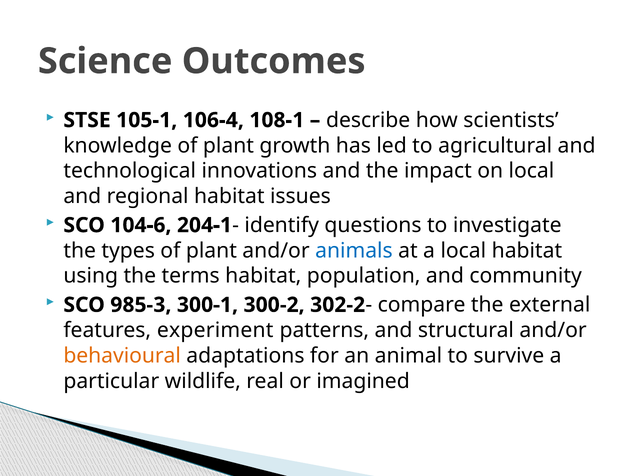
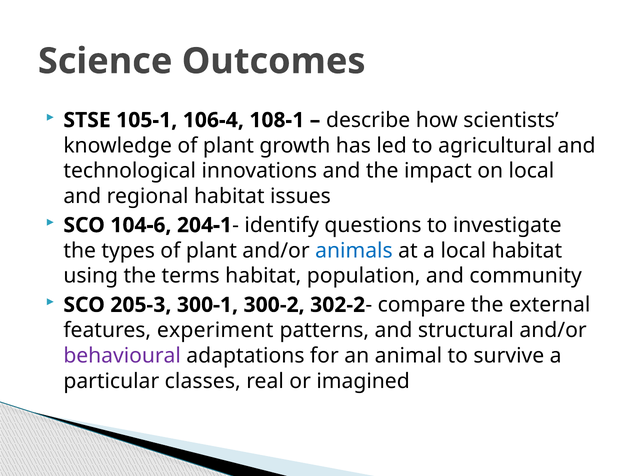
985-3: 985-3 -> 205-3 (141, 305)
behavioural colour: orange -> purple (122, 355)
wildlife: wildlife -> classes (203, 381)
